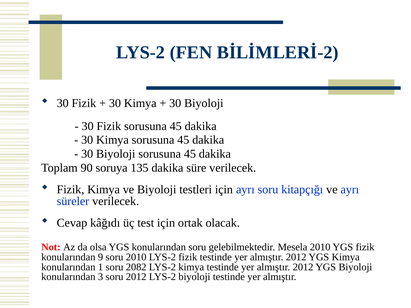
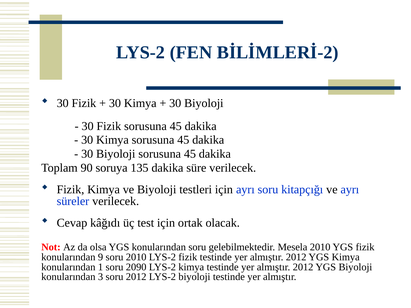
2082: 2082 -> 2090 (136, 267)
